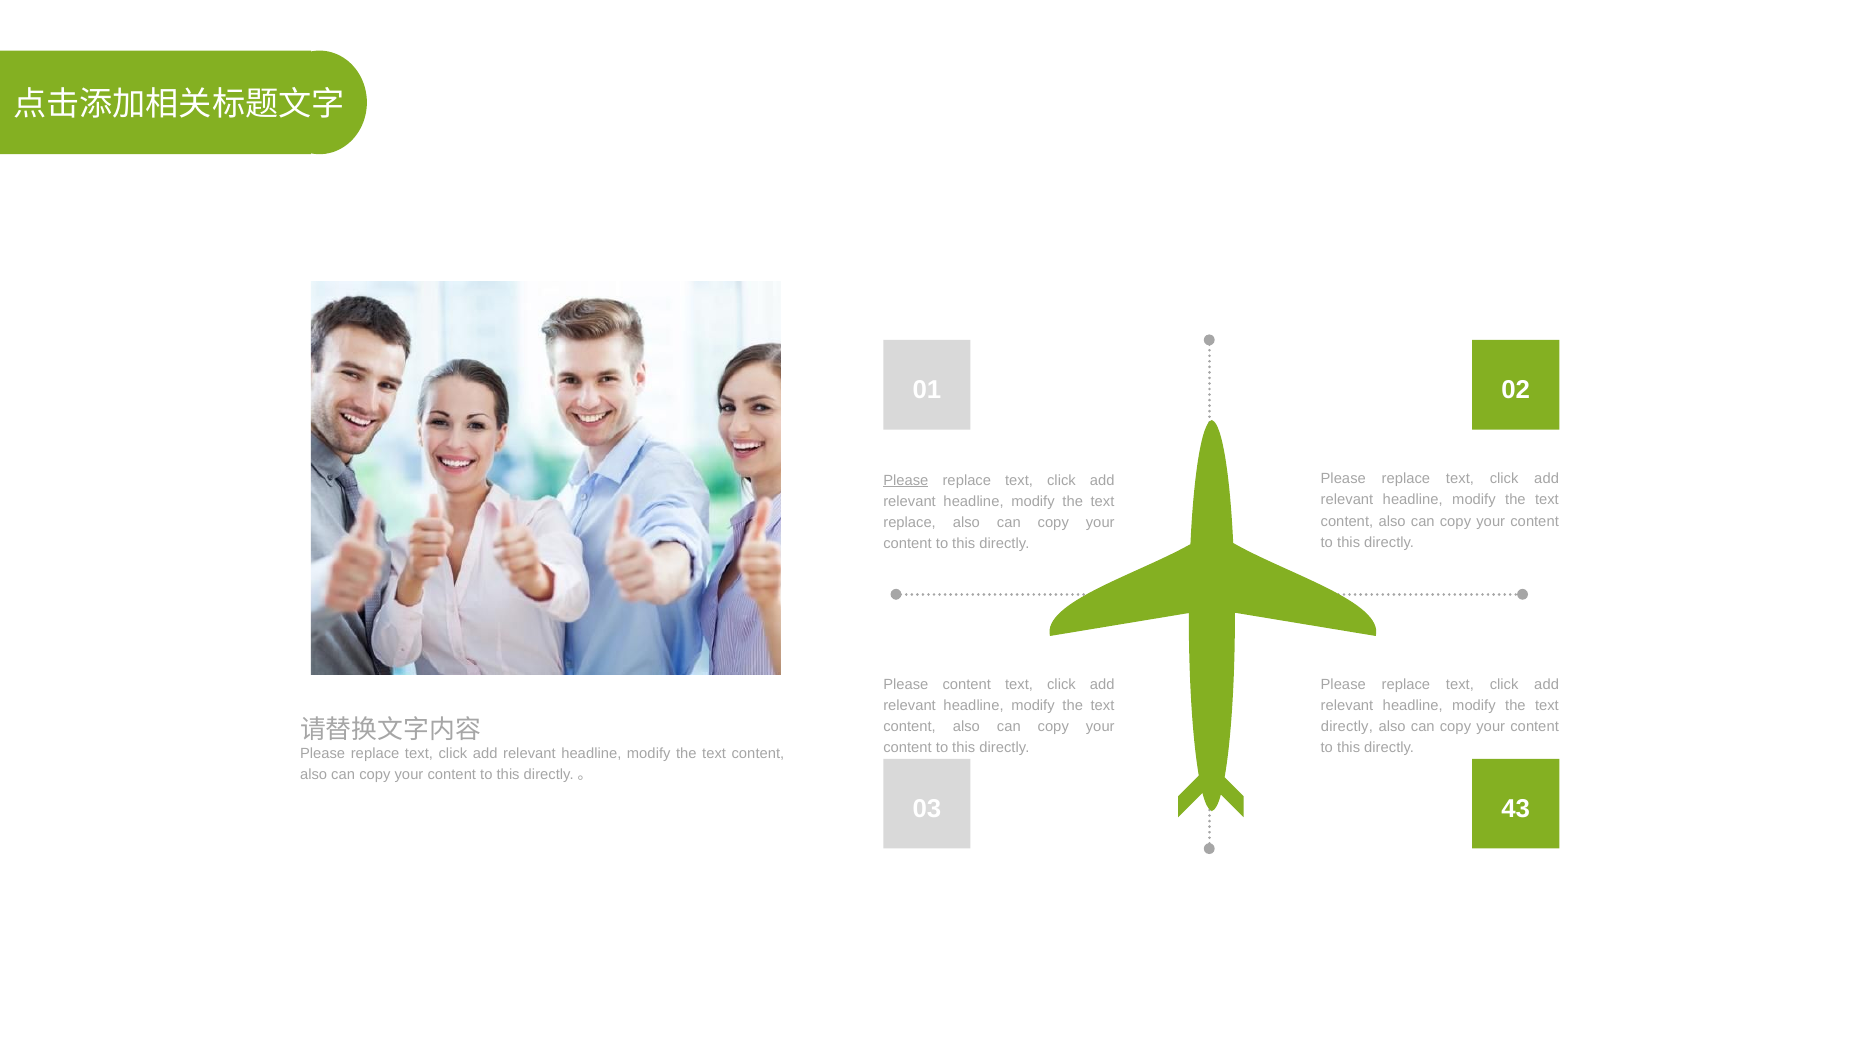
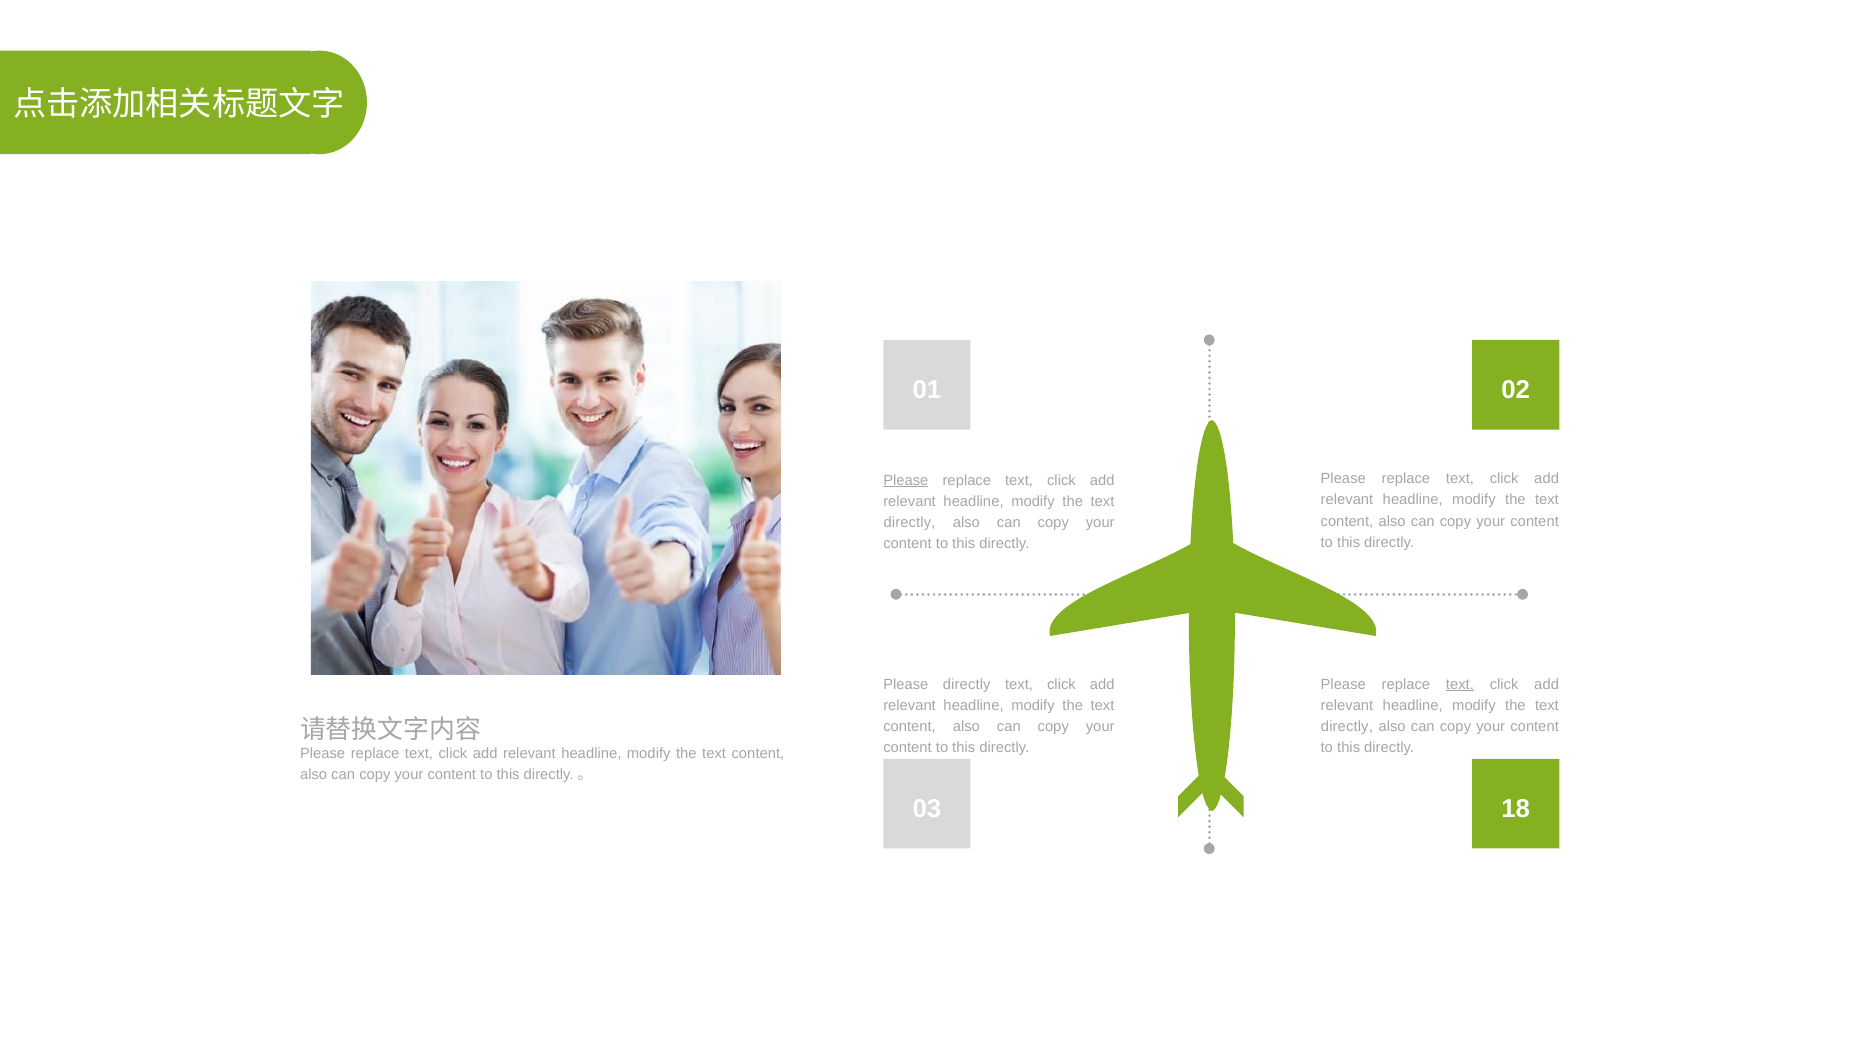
replace: replace -> directly (909, 523)
Please content: content -> directly (967, 684)
text underline: none -> present (1460, 684)
43: 43 -> 18 (1516, 809)
